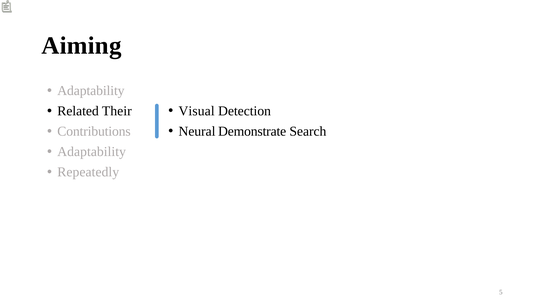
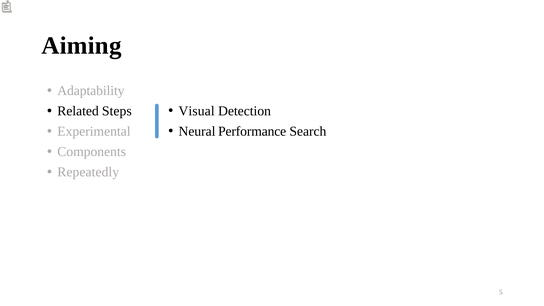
Their: Their -> Steps (117, 111)
Demonstrate: Demonstrate -> Performance (252, 131)
Contributions: Contributions -> Experimental (94, 131)
Adaptability: Adaptability -> Components (92, 152)
